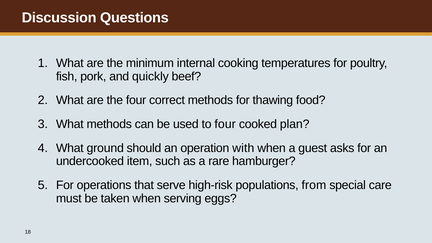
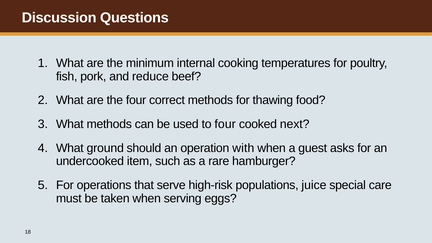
quickly: quickly -> reduce (150, 76)
plan: plan -> next (295, 124)
from: from -> juice (314, 185)
